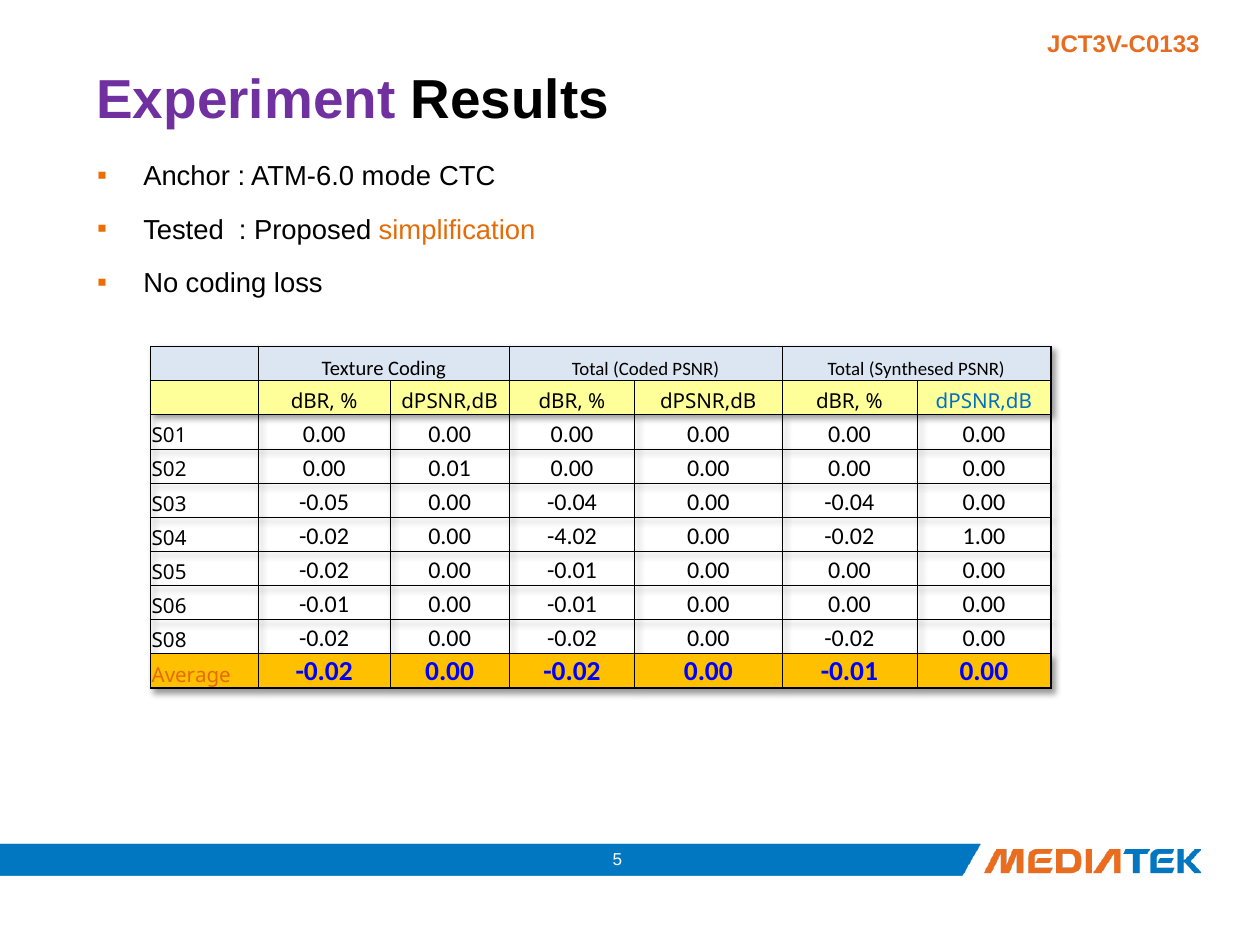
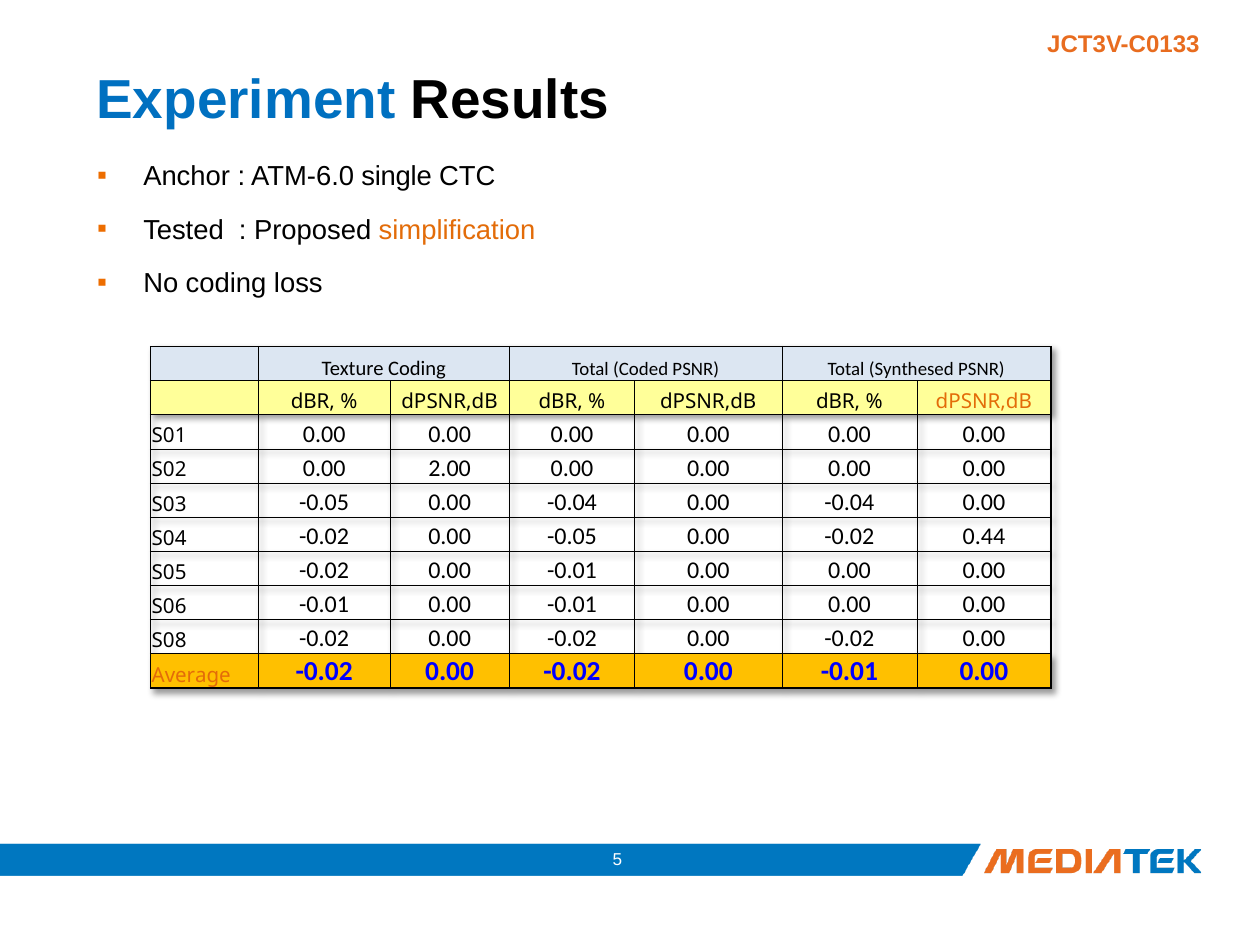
Experiment colour: purple -> blue (246, 100)
mode: mode -> single (397, 176)
dPSNR,dB colour: blue -> orange (984, 402)
0.01: 0.01 -> 2.00 (450, 468)
0.00 -4.02: -4.02 -> -0.05 (572, 536)
1.00: 1.00 -> 0.44 (984, 536)
